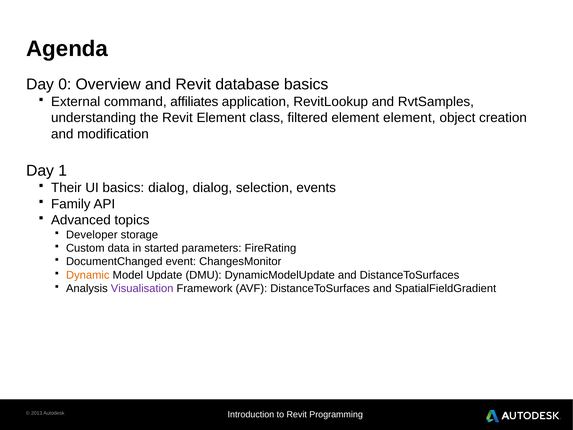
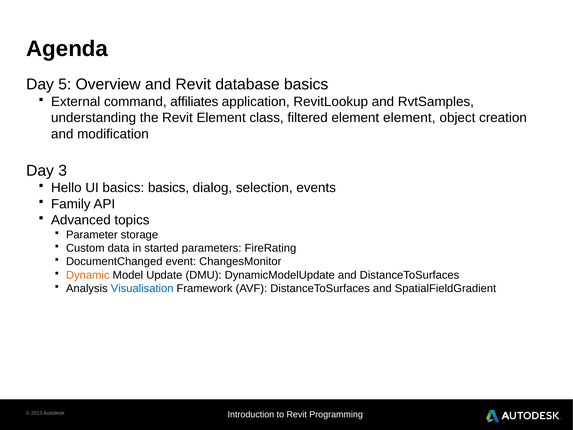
0: 0 -> 5 (65, 84)
1: 1 -> 3 (63, 170)
Their: Their -> Hello (66, 188)
basics dialog: dialog -> basics (169, 188)
Developer: Developer -> Parameter (92, 235)
Visualisation colour: purple -> blue (142, 288)
